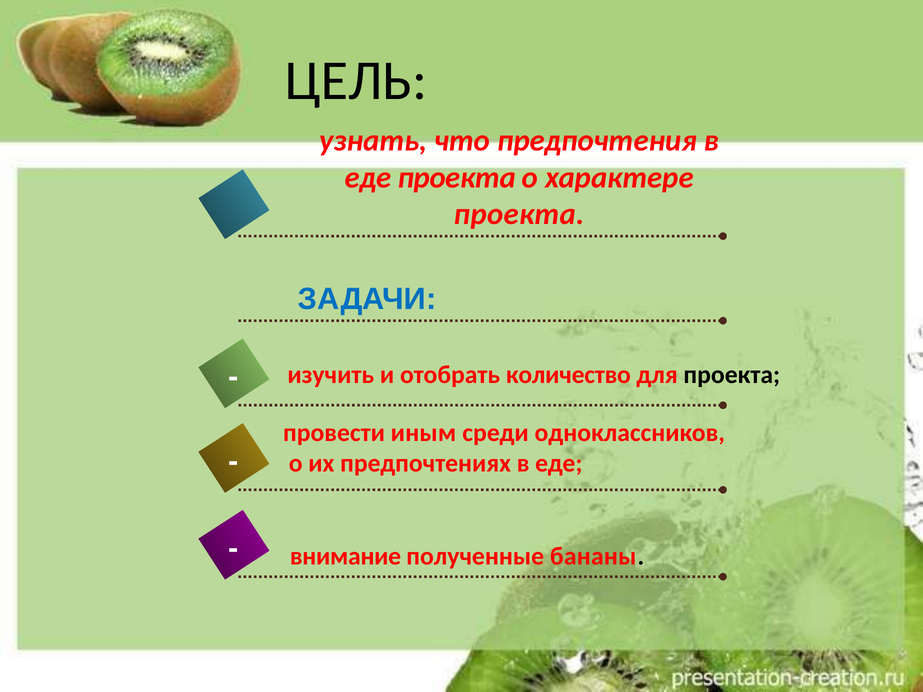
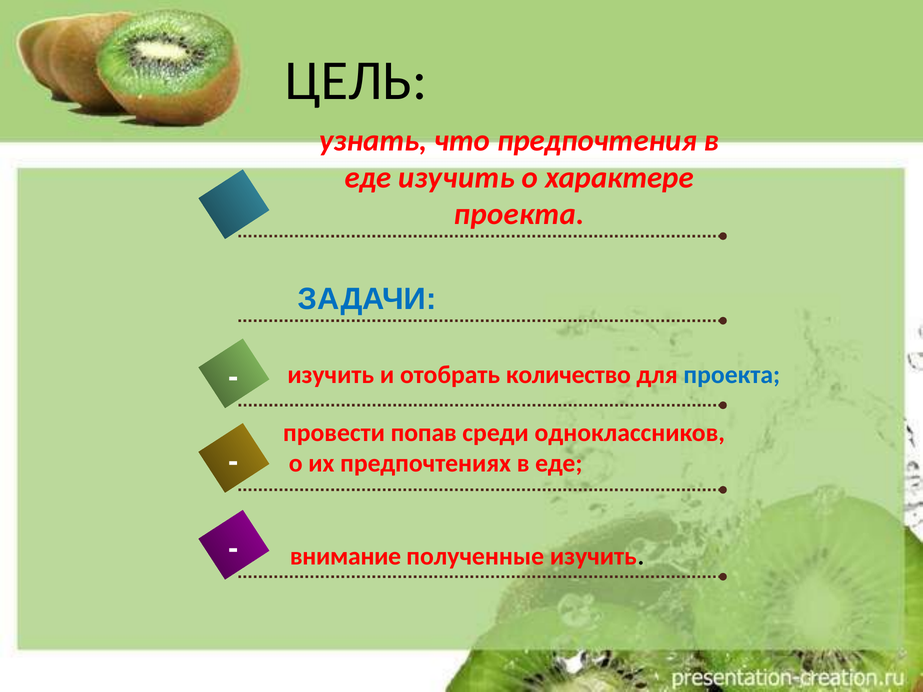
еде проекта: проекта -> изучить (456, 177)
проекта colour: black -> blue (732, 375)
иным: иным -> попав (424, 433)
полученные бананы: бананы -> изучить (593, 556)
